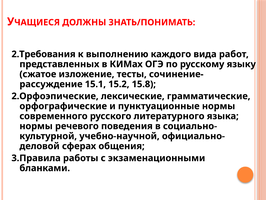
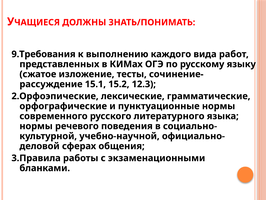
2.Требования: 2.Требования -> 9.Требования (44, 54)
15.8: 15.8 -> 12.3 (144, 84)
